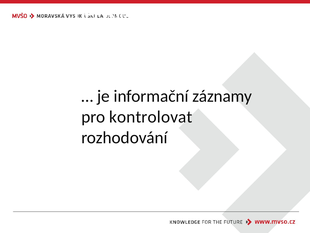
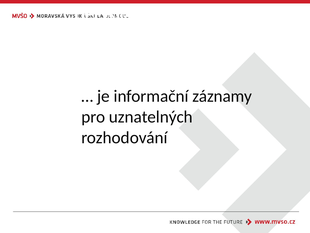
kontrolovat: kontrolovat -> uznatelných (151, 117)
